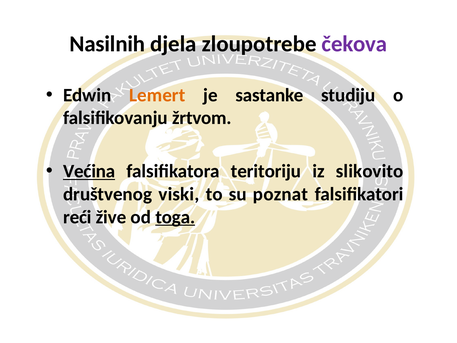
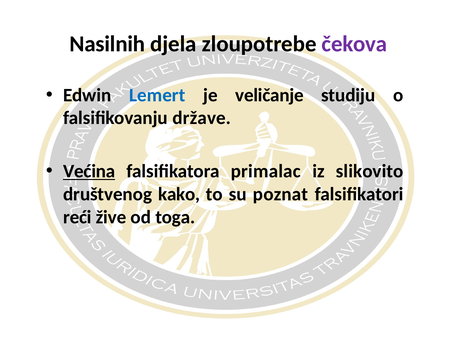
Lemert colour: orange -> blue (157, 95)
sastanke: sastanke -> veličanje (270, 95)
žrtvom: žrtvom -> države (202, 118)
teritoriju: teritoriju -> primalac (266, 171)
viski: viski -> kako (179, 194)
toga underline: present -> none (175, 217)
